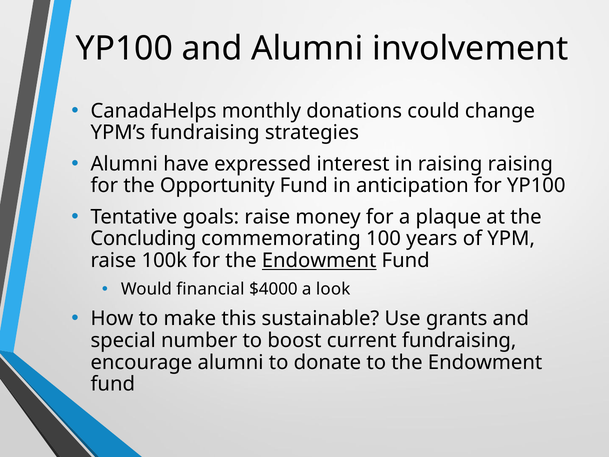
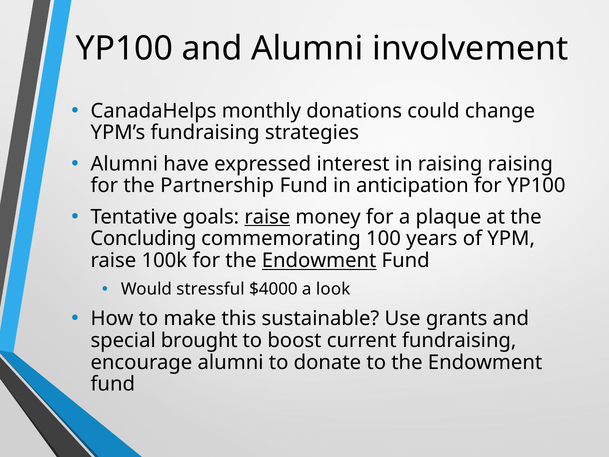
Opportunity: Opportunity -> Partnership (217, 186)
raise underline: none -> present (267, 217)
financial: financial -> stressful (210, 289)
number: number -> brought (199, 340)
